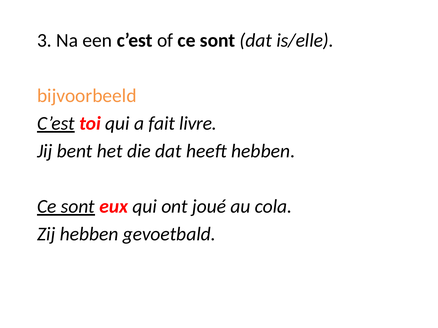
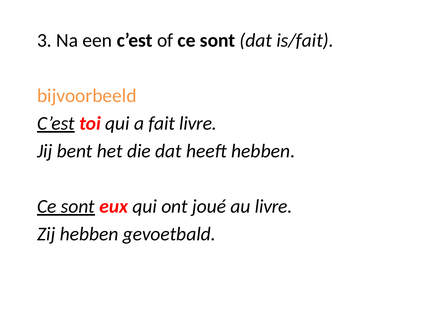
is/elle: is/elle -> is/fait (305, 41)
au cola: cola -> livre (274, 207)
